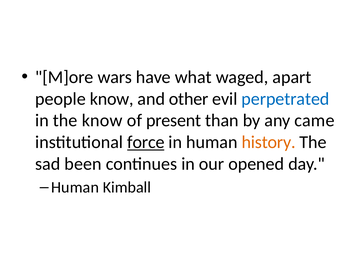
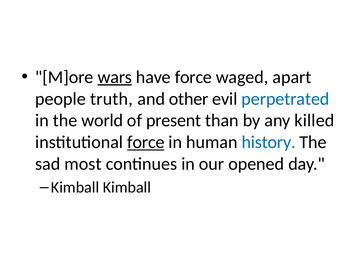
wars underline: none -> present (115, 77)
have what: what -> force (193, 77)
people know: know -> truth (111, 99)
the know: know -> world (102, 120)
came: came -> killed (314, 120)
history colour: orange -> blue (269, 142)
been: been -> most (83, 164)
Human: Human -> Kimball (75, 187)
